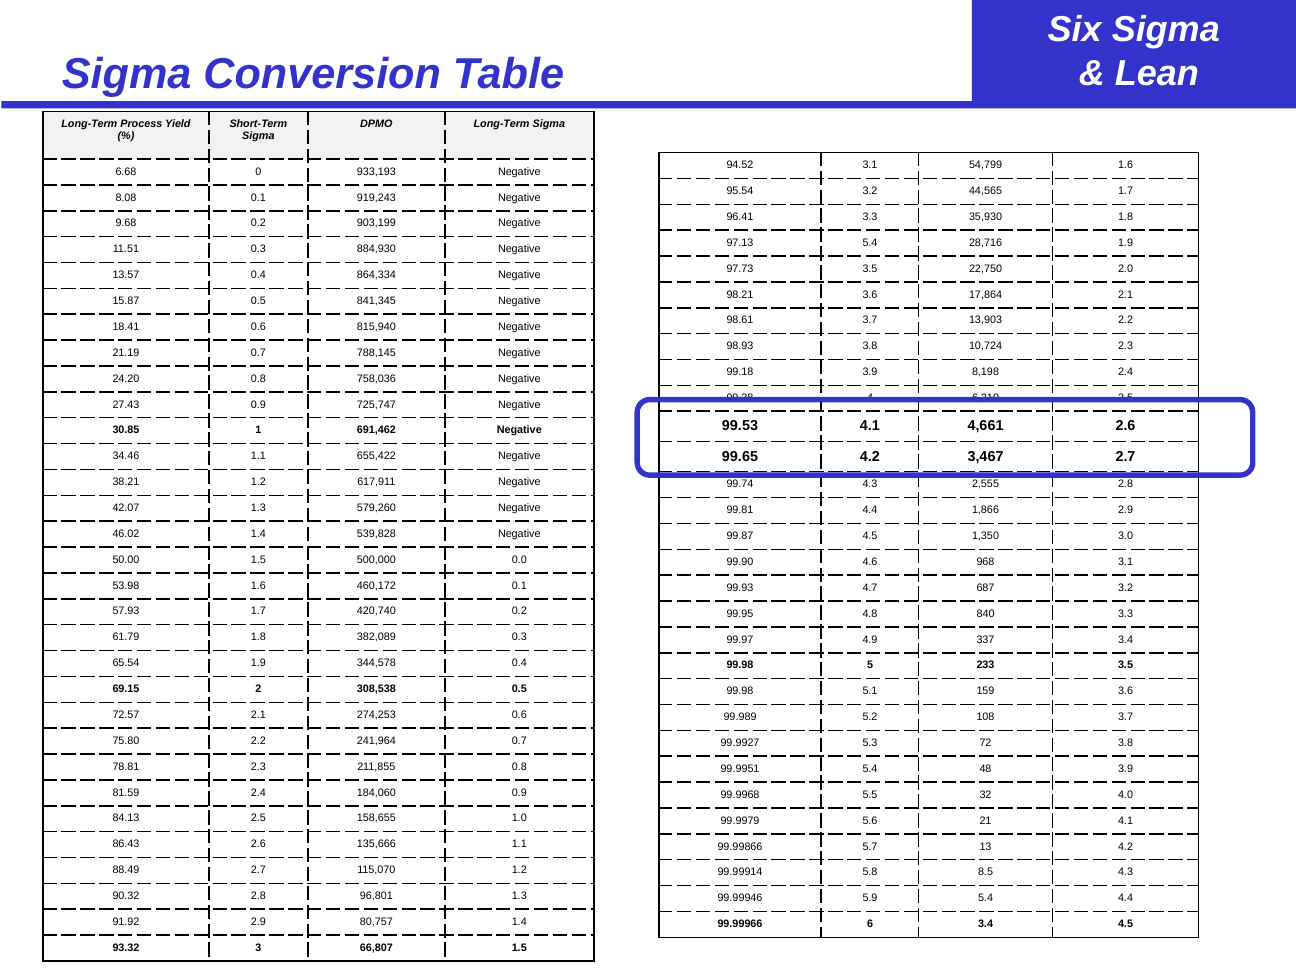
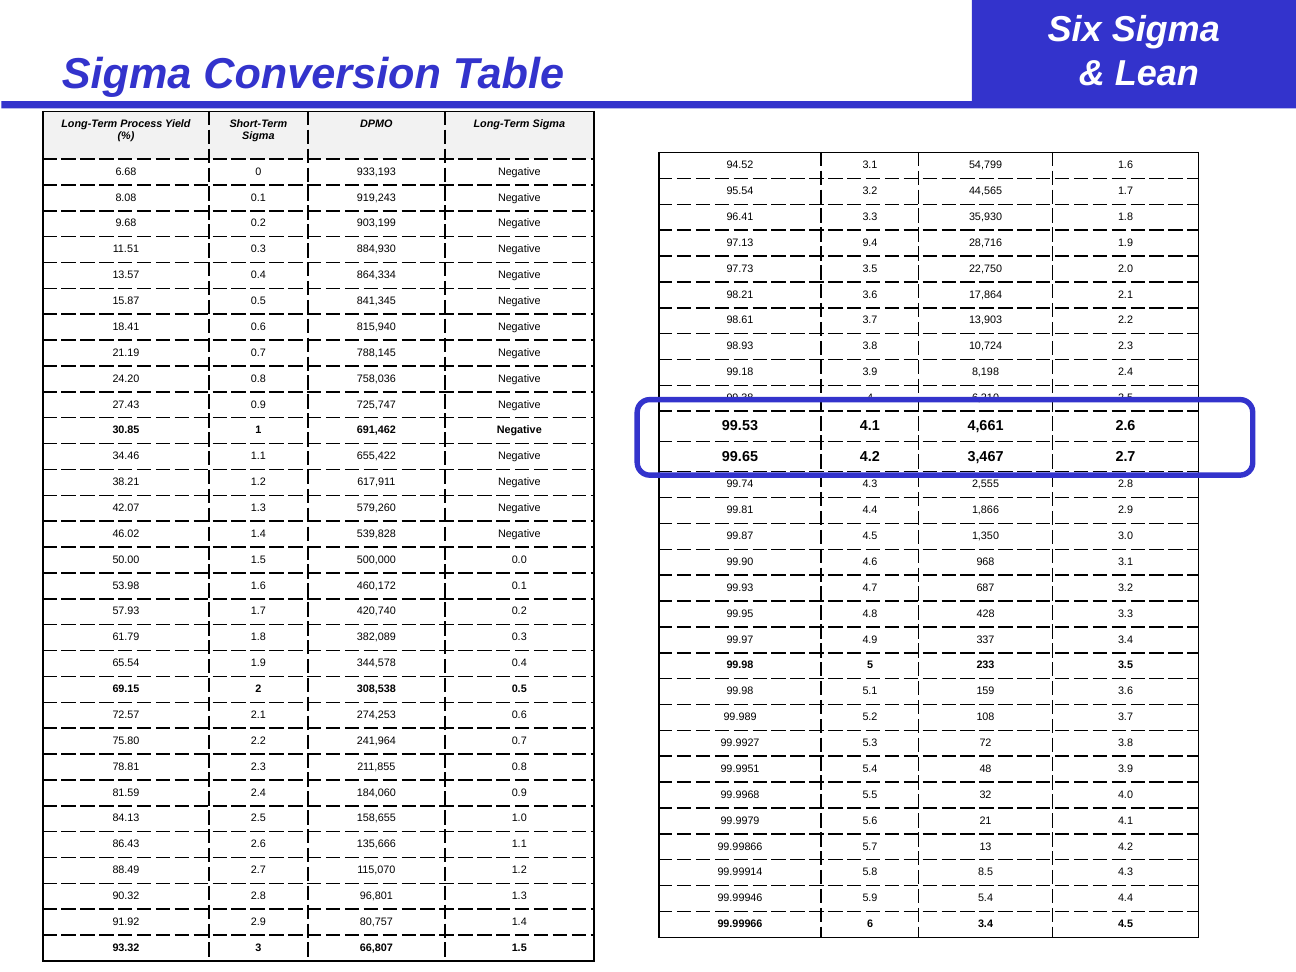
97.13 5.4: 5.4 -> 9.4 (870, 243)
840: 840 -> 428 (986, 614)
